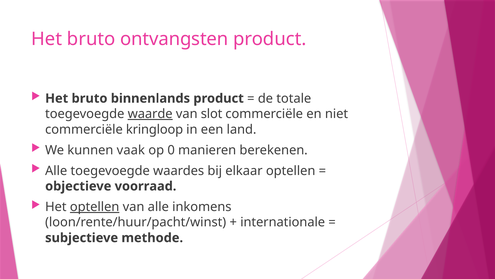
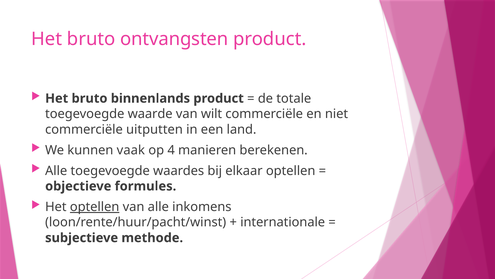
waarde underline: present -> none (150, 114)
slot: slot -> wilt (212, 114)
kringloop: kringloop -> uitputten (154, 129)
0: 0 -> 4 (171, 150)
voorraad: voorraad -> formules (145, 186)
